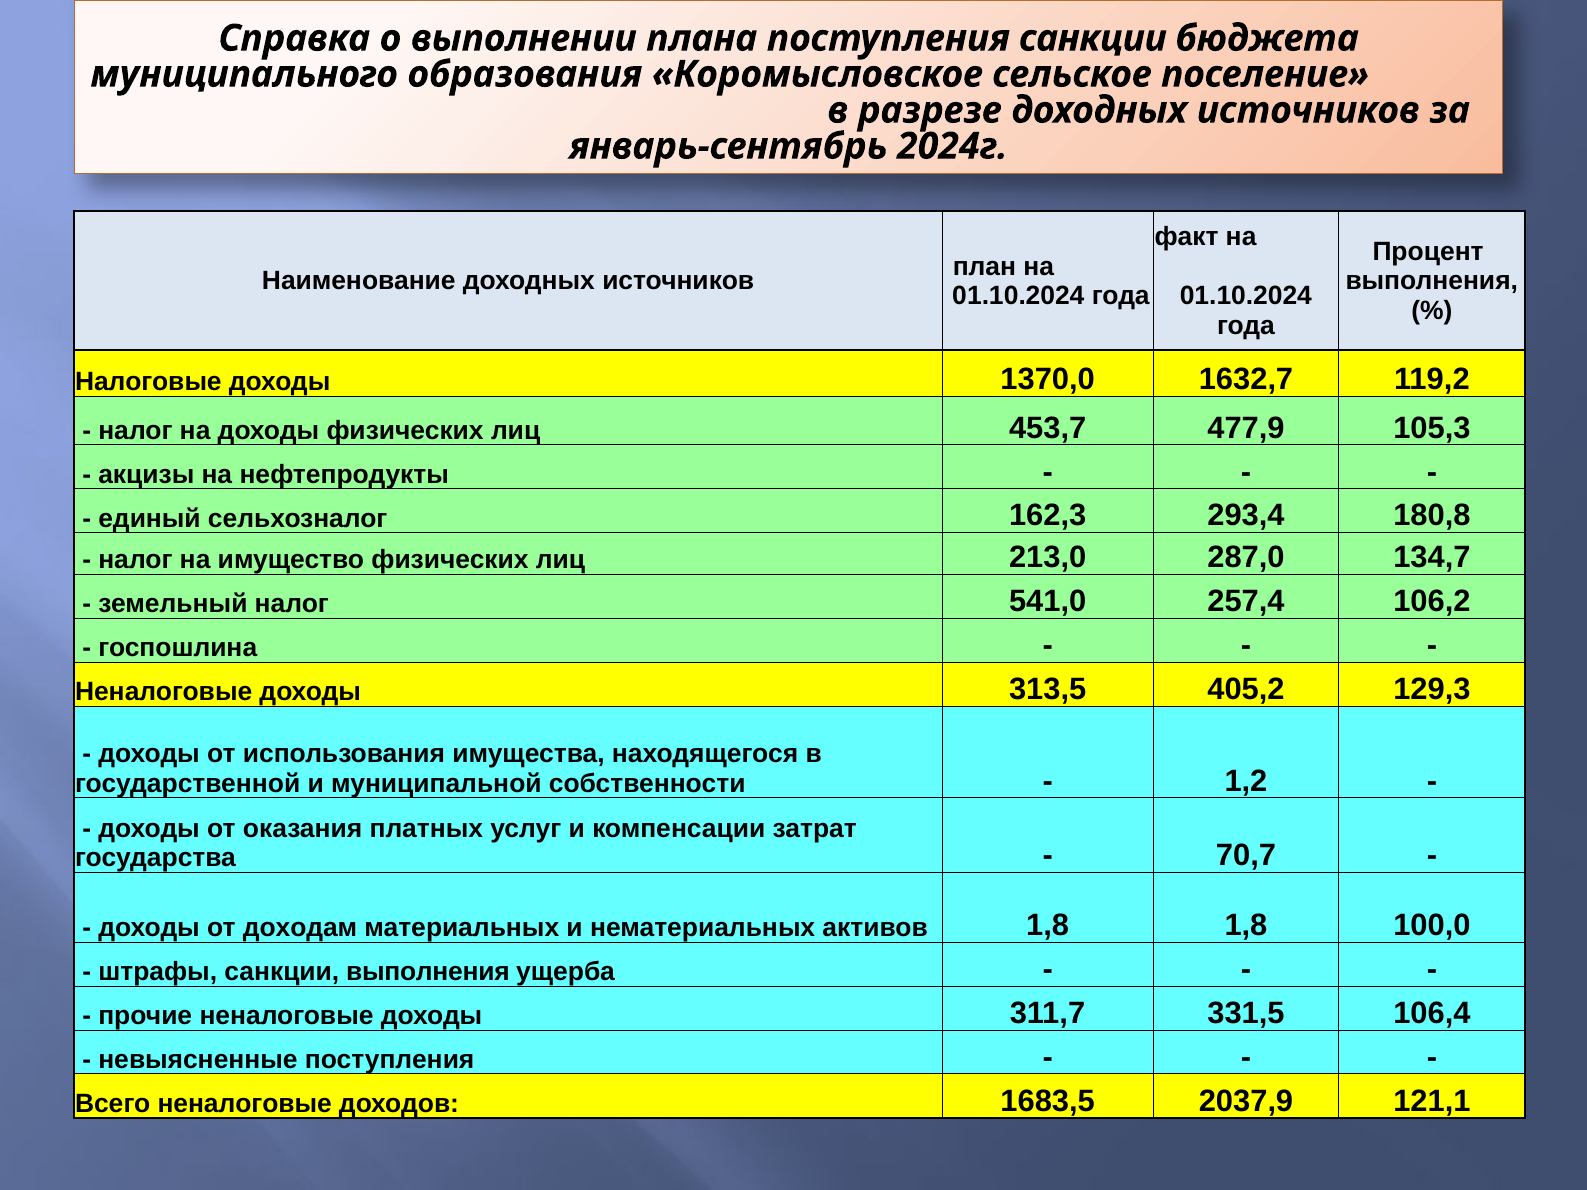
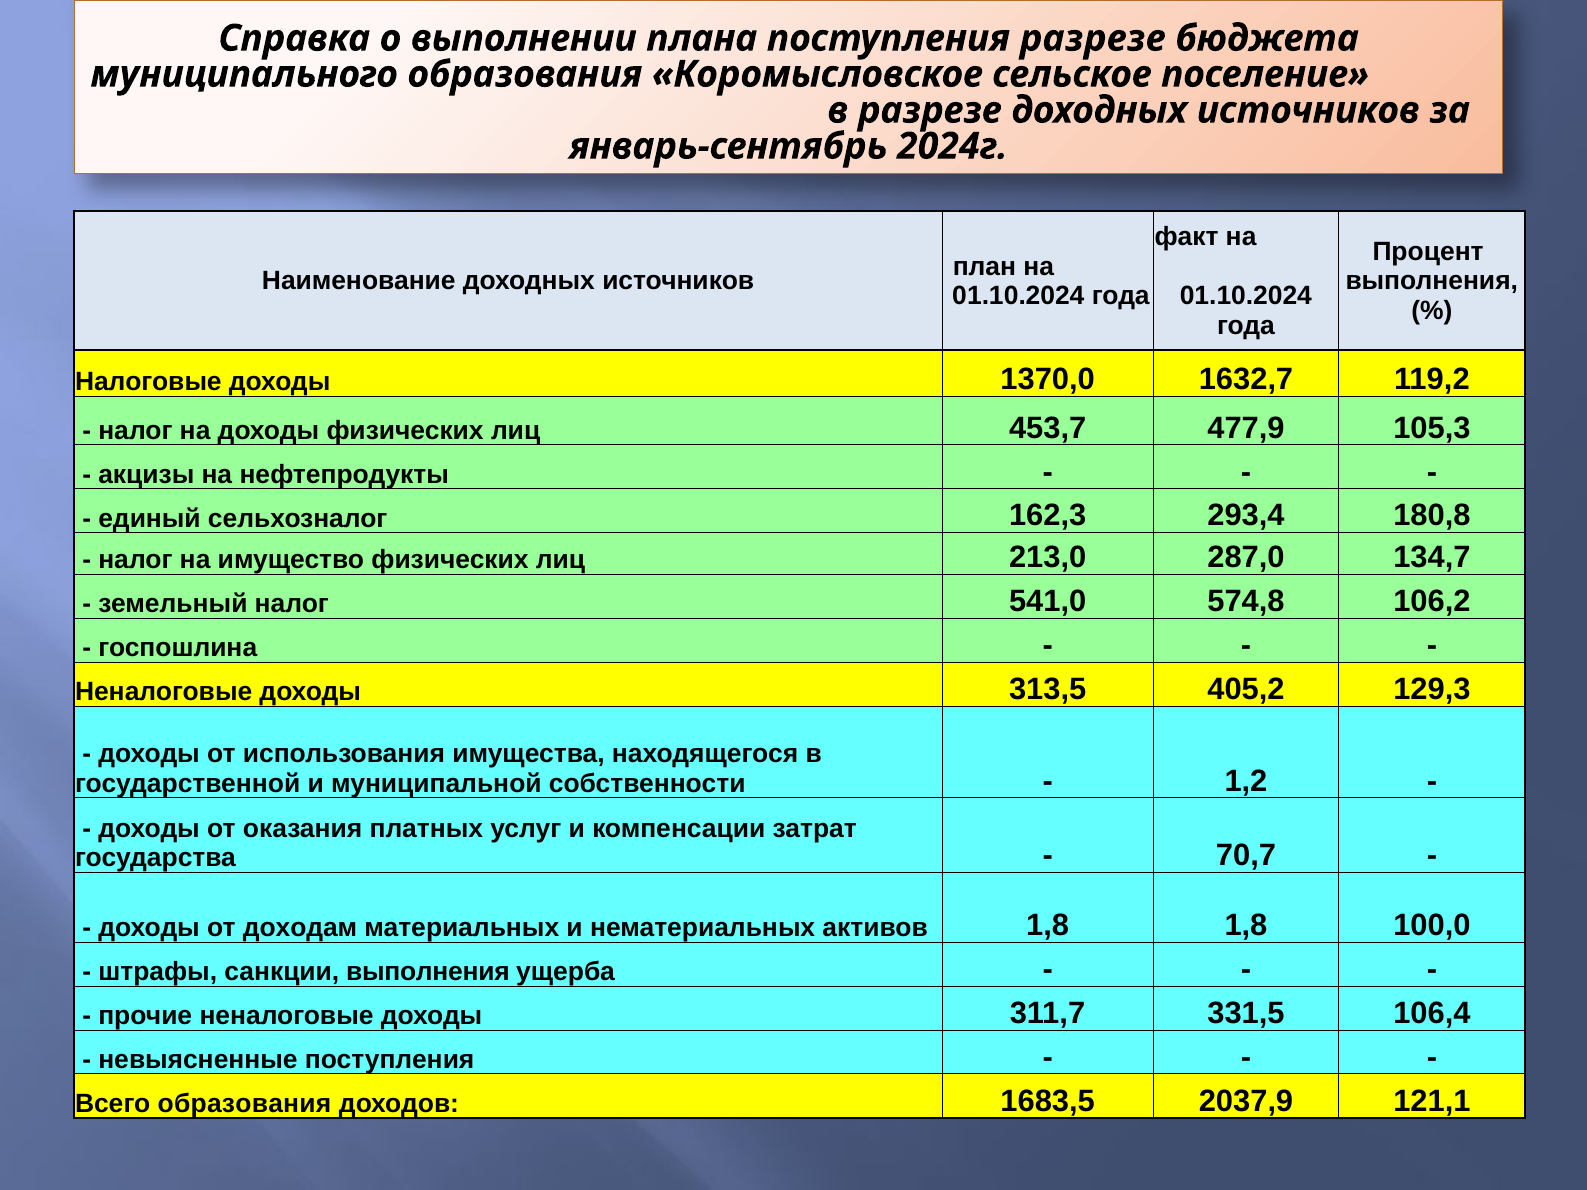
поступления санкции: санкции -> разрезе (1093, 38)
257,4: 257,4 -> 574,8 (1246, 602)
Всего неналоговые: неналоговые -> образования (245, 1104)
